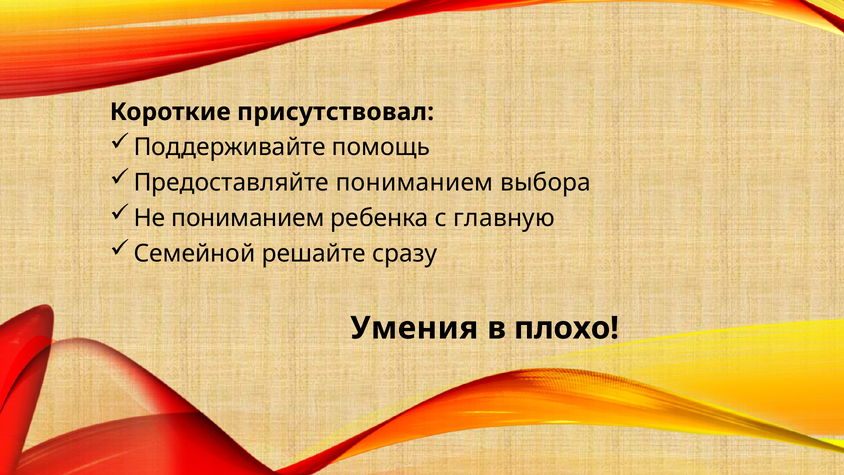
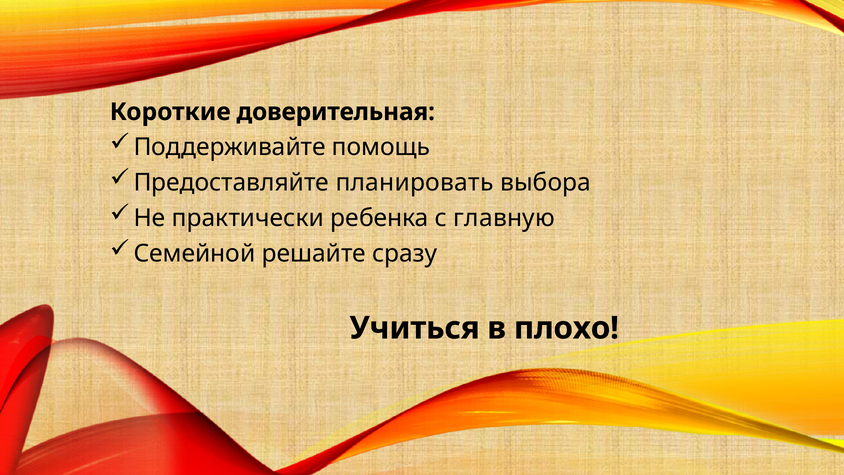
присутствовал: присутствовал -> доверительная (336, 112)
Предоставляйте пониманием: пониманием -> планировать (415, 183)
Не пониманием: пониманием -> практически (248, 218)
Умения: Умения -> Учиться (415, 328)
